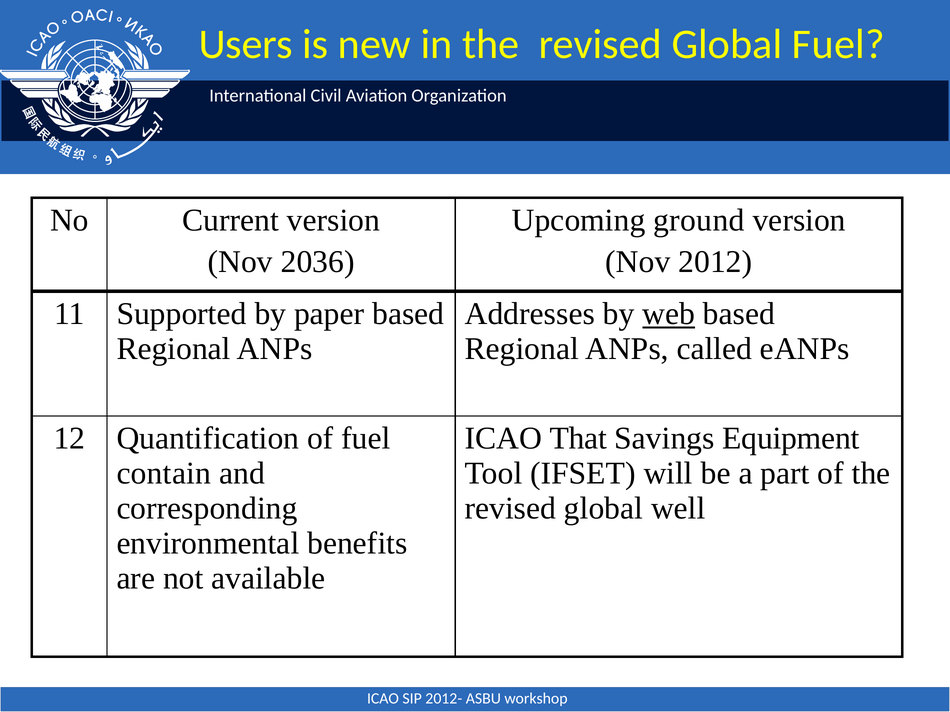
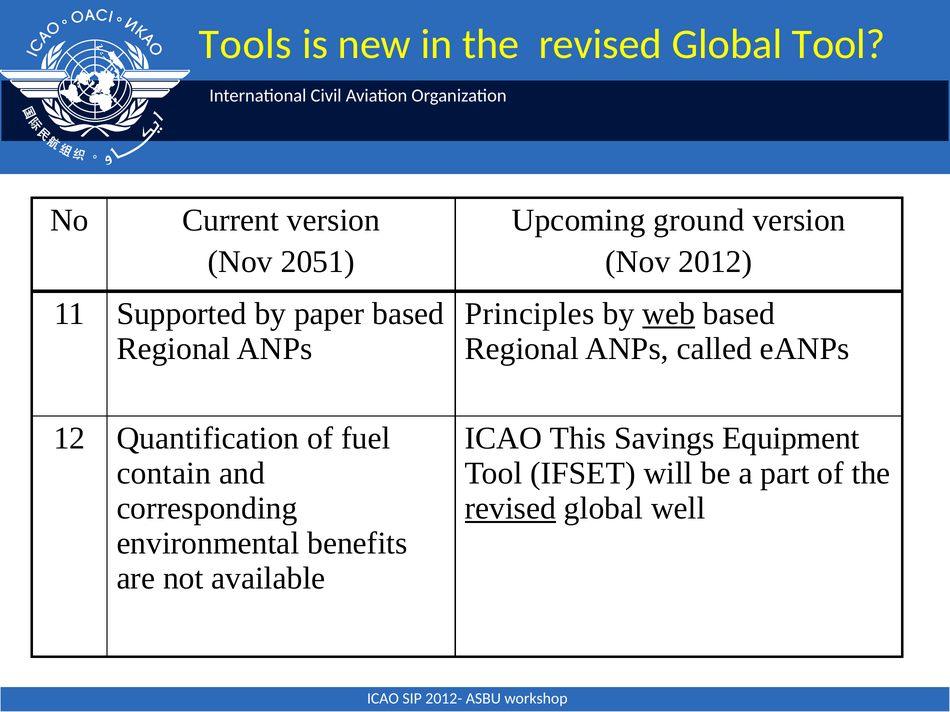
Users: Users -> Tools (245, 44)
Global Fuel: Fuel -> Tool (839, 44)
2036: 2036 -> 2051 (318, 262)
Addresses: Addresses -> Principles (530, 314)
That: That -> This (578, 439)
revised underline: none -> present (510, 509)
